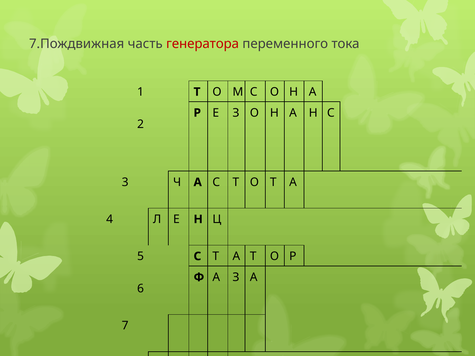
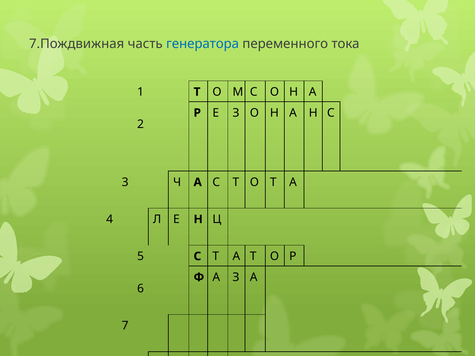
генератора colour: red -> blue (203, 44)
